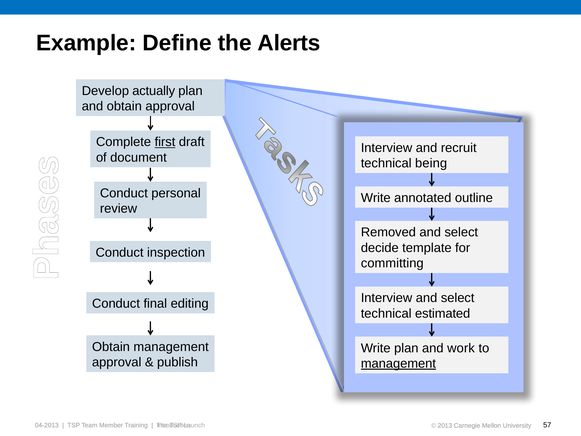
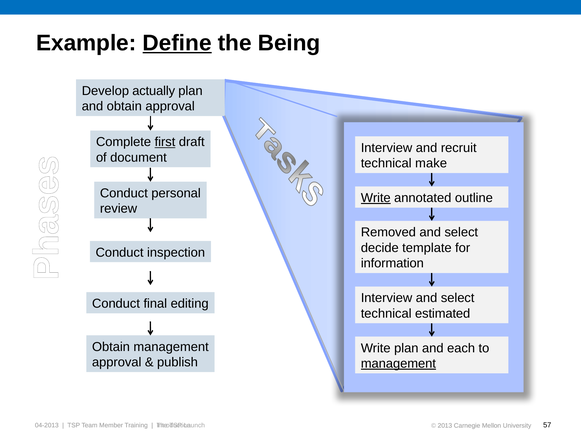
Define underline: none -> present (177, 43)
Alerts: Alerts -> Being (289, 43)
being: being -> make (431, 163)
Write underline: none -> present (376, 198)
committing: committing -> information (392, 263)
work: work -> each (461, 348)
